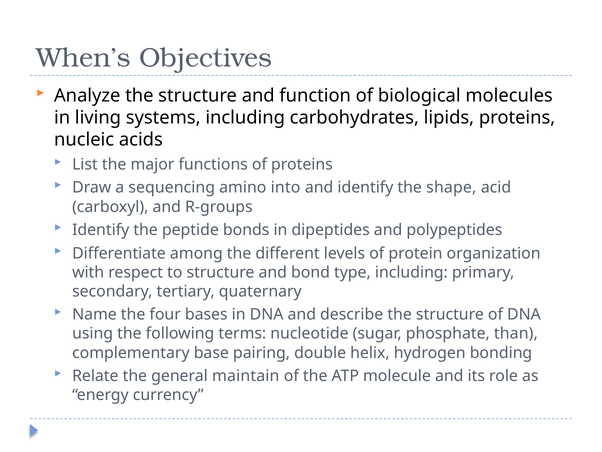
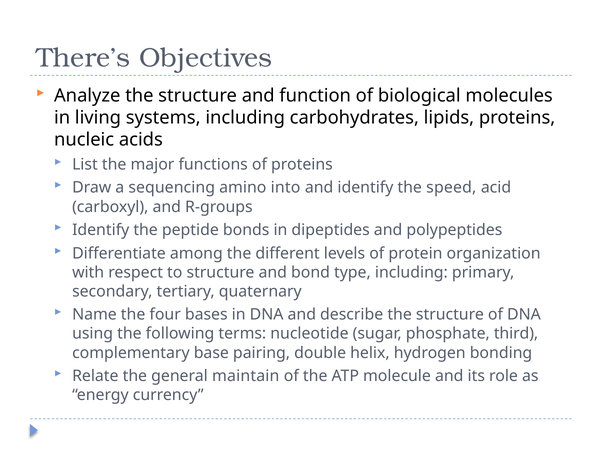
When’s: When’s -> There’s (83, 58)
shape: shape -> speed (451, 187)
than: than -> third (516, 333)
